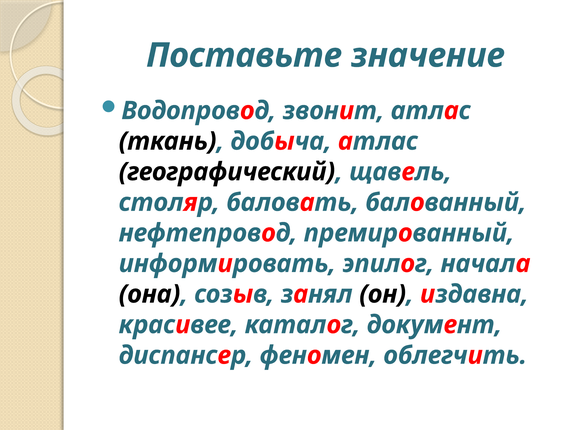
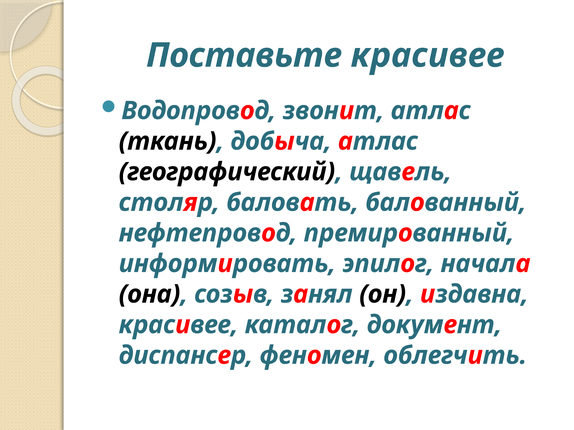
Поставьте значение: значение -> красивее (427, 56)
